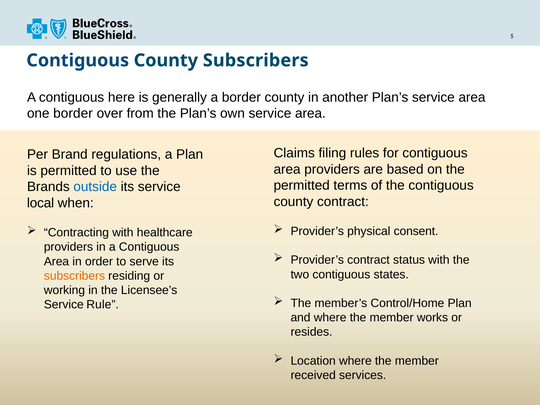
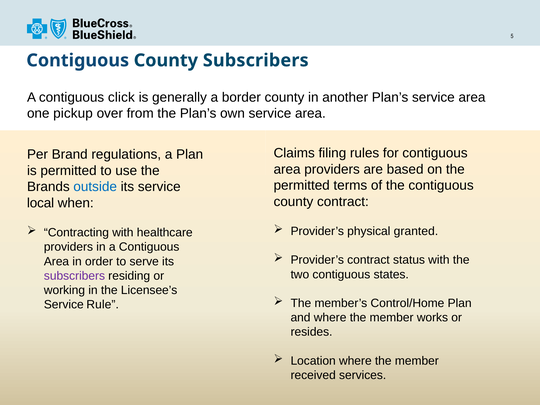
here: here -> click (121, 97)
one border: border -> pickup (73, 113)
consent: consent -> granted (416, 231)
subscribers colour: orange -> purple (74, 276)
